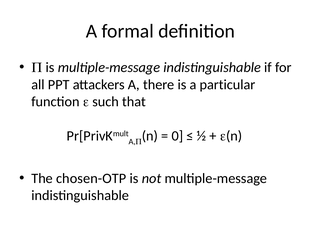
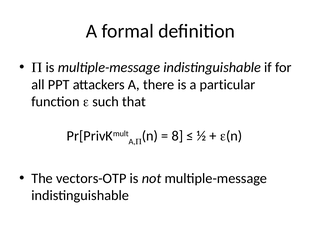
0: 0 -> 8 (177, 136)
chosen-OTP: chosen-OTP -> vectors-OTP (91, 178)
